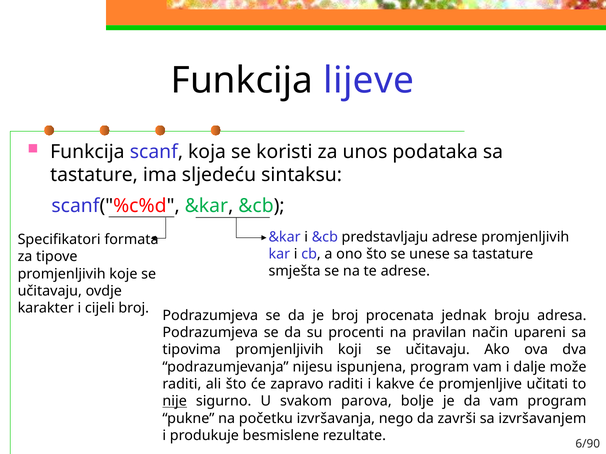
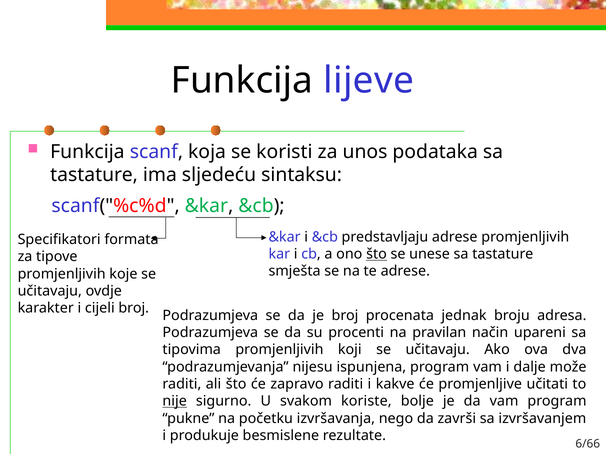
što underline: none -> present (376, 254)
parova: parova -> koriste (366, 402)
6/90: 6/90 -> 6/66 (588, 444)
